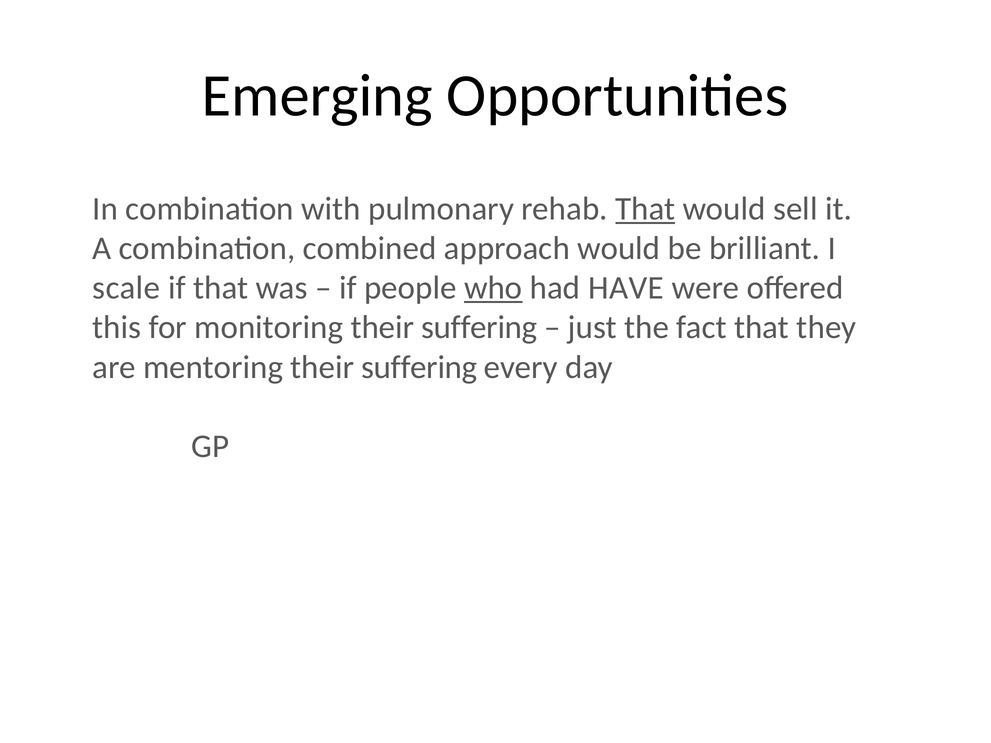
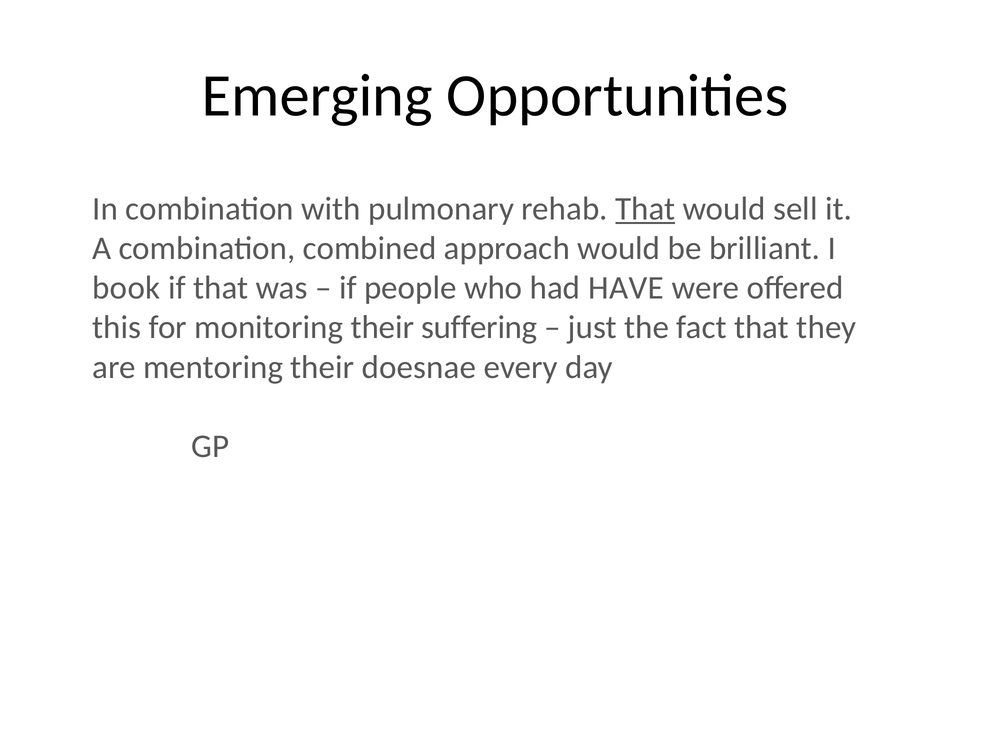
scale: scale -> book (126, 288)
who underline: present -> none (493, 288)
mentoring their suffering: suffering -> doesnae (419, 367)
